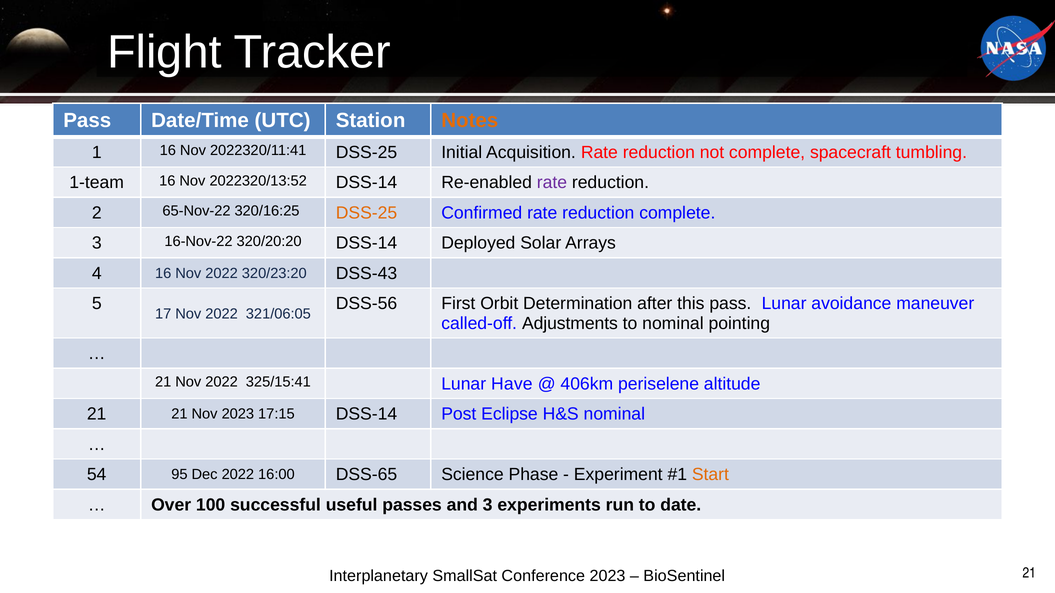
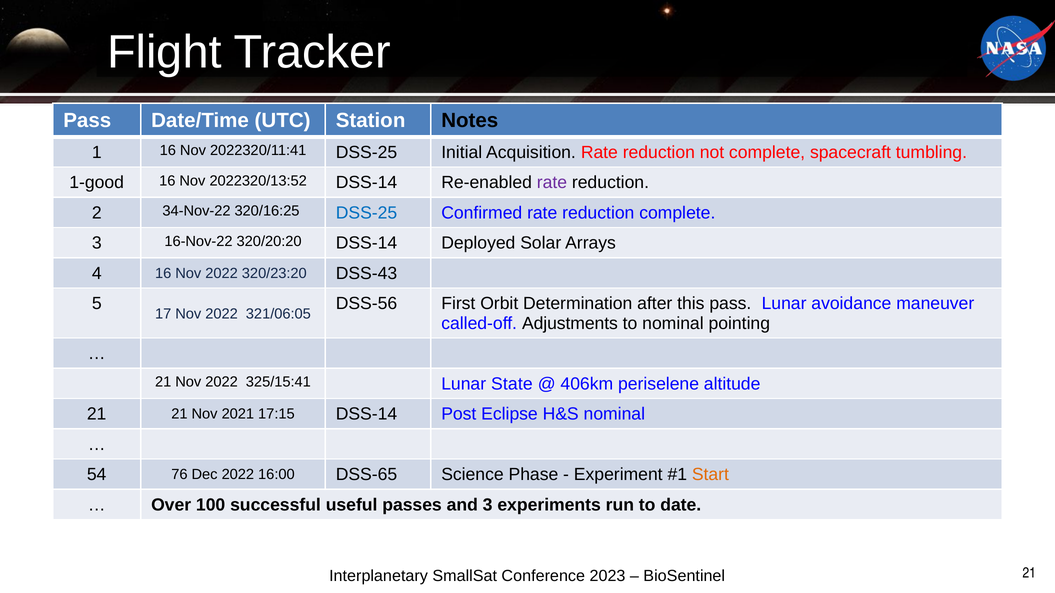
Notes colour: orange -> black (470, 120)
1-team: 1-team -> 1-good (97, 183)
65-Nov-22: 65-Nov-22 -> 34-Nov-22 (197, 211)
DSS-25 colour: orange -> blue (367, 213)
Have: Have -> State (512, 384)
Nov 2023: 2023 -> 2021 (238, 414)
95: 95 -> 76 (179, 475)
